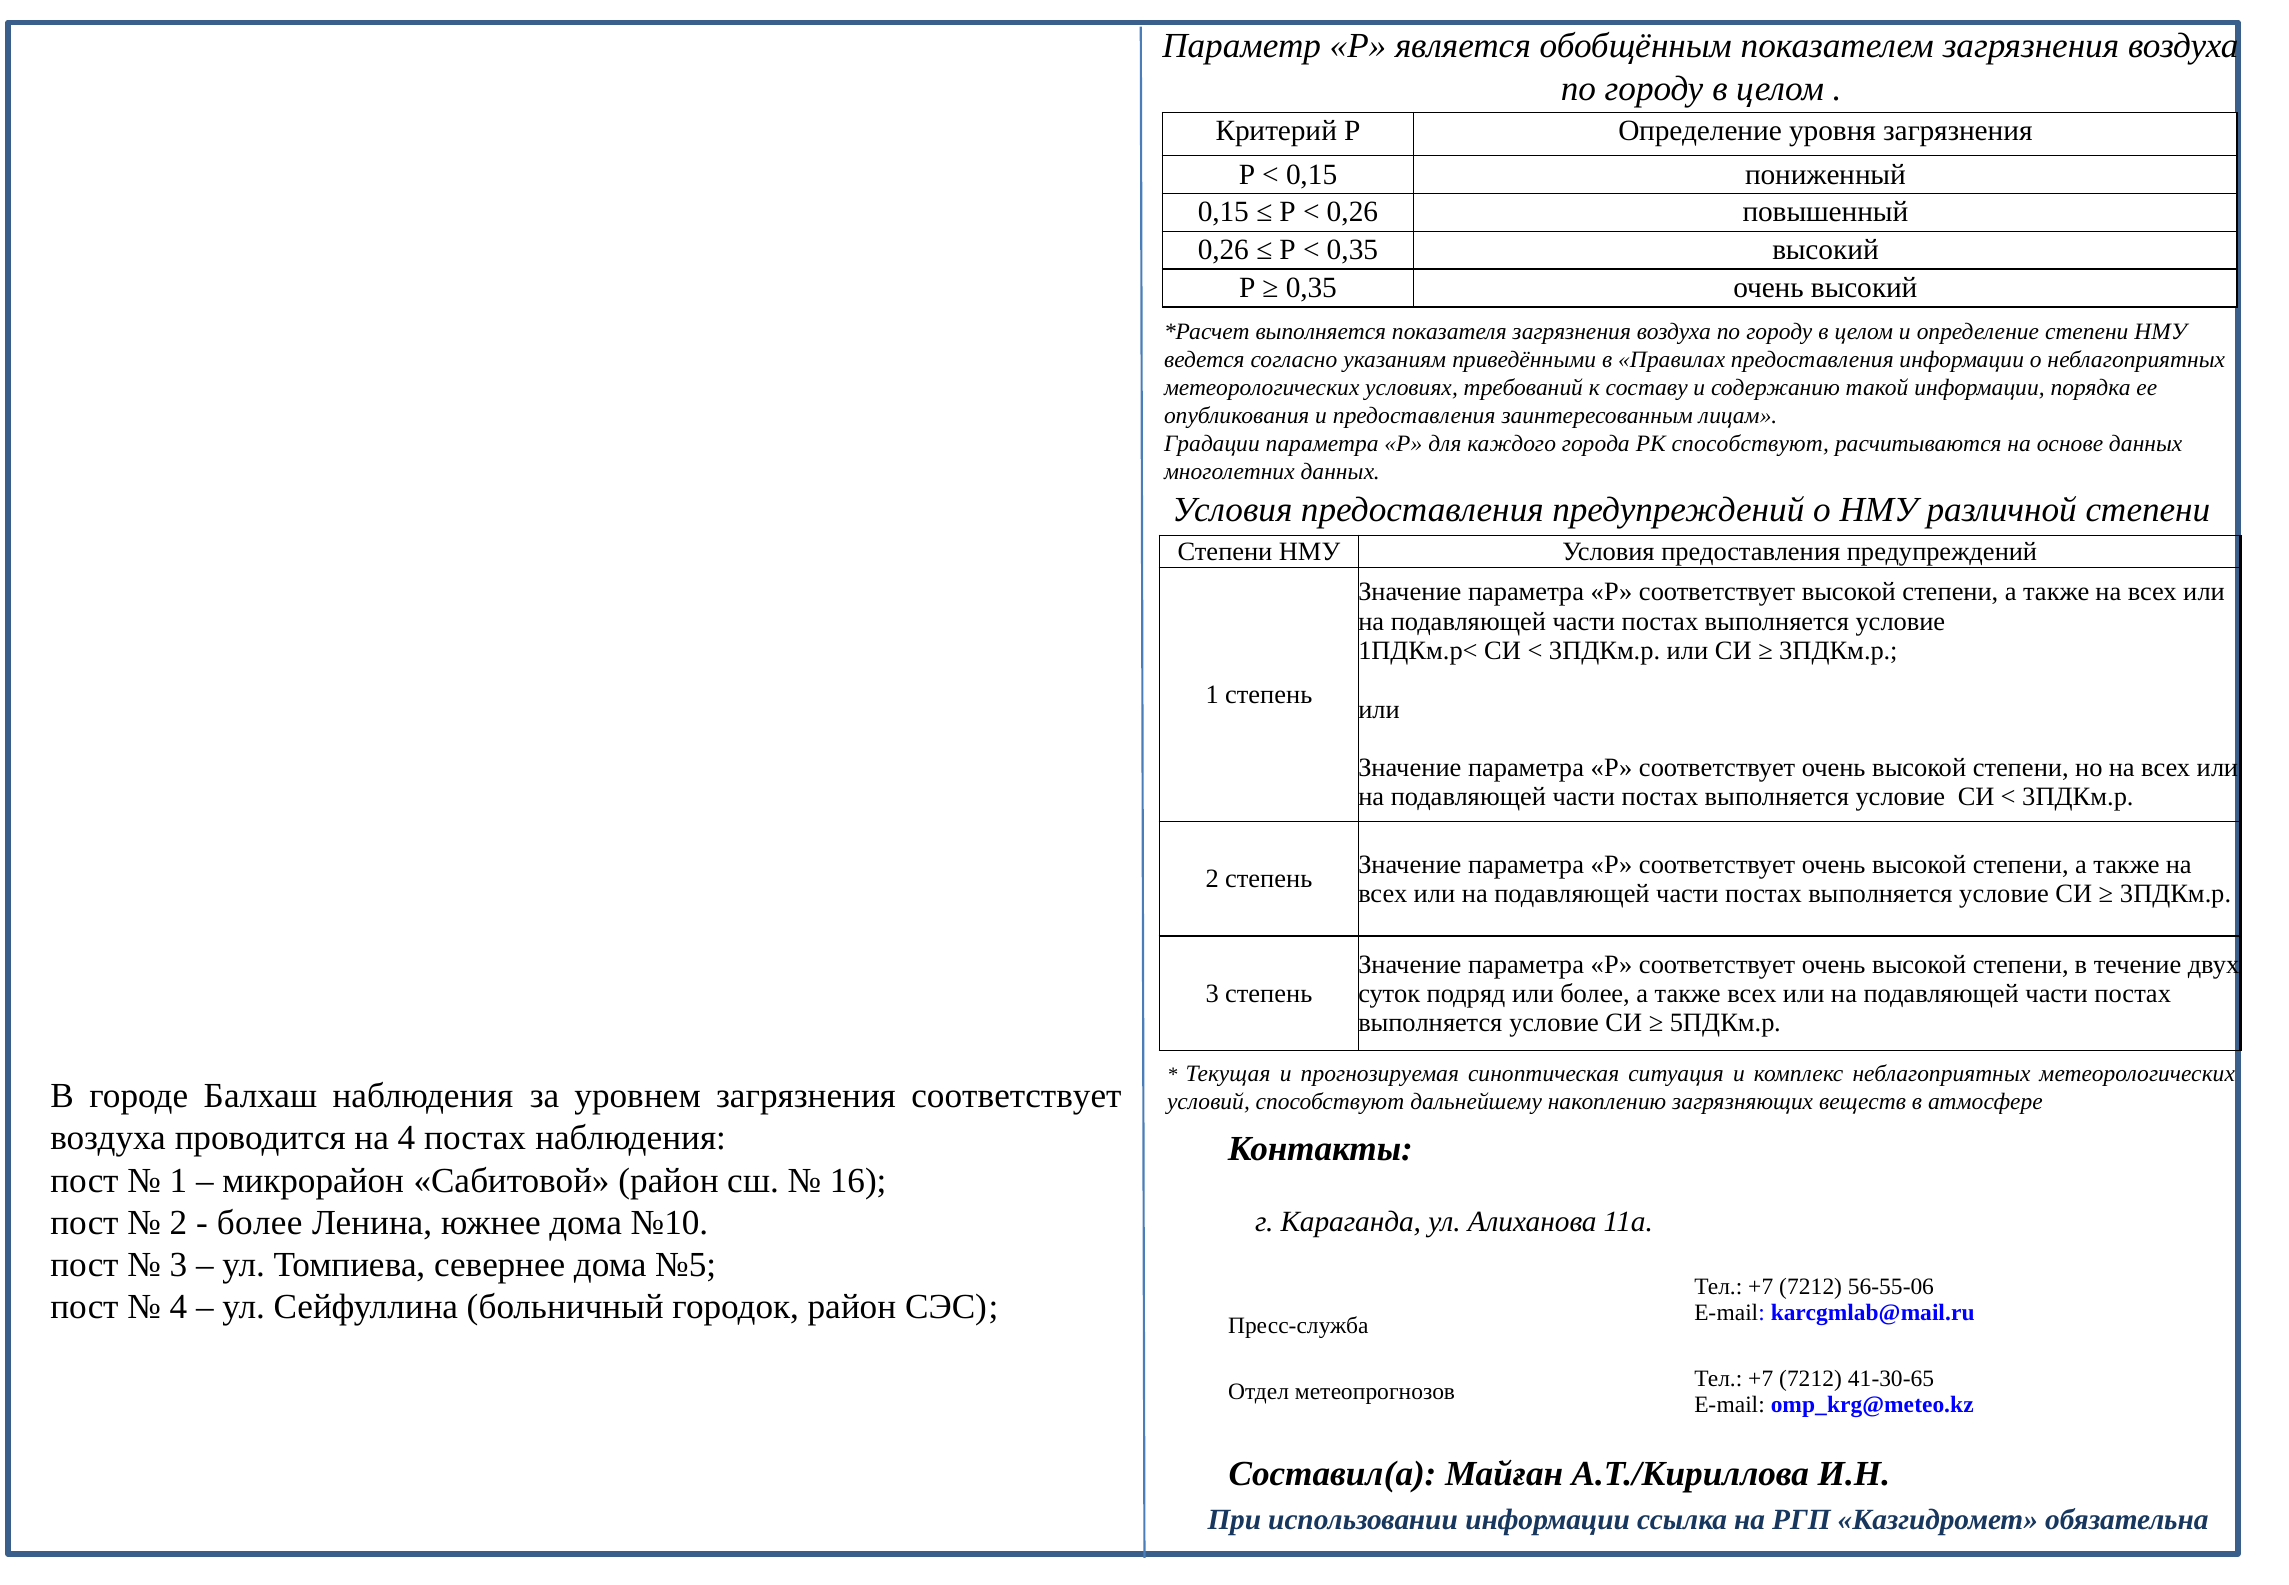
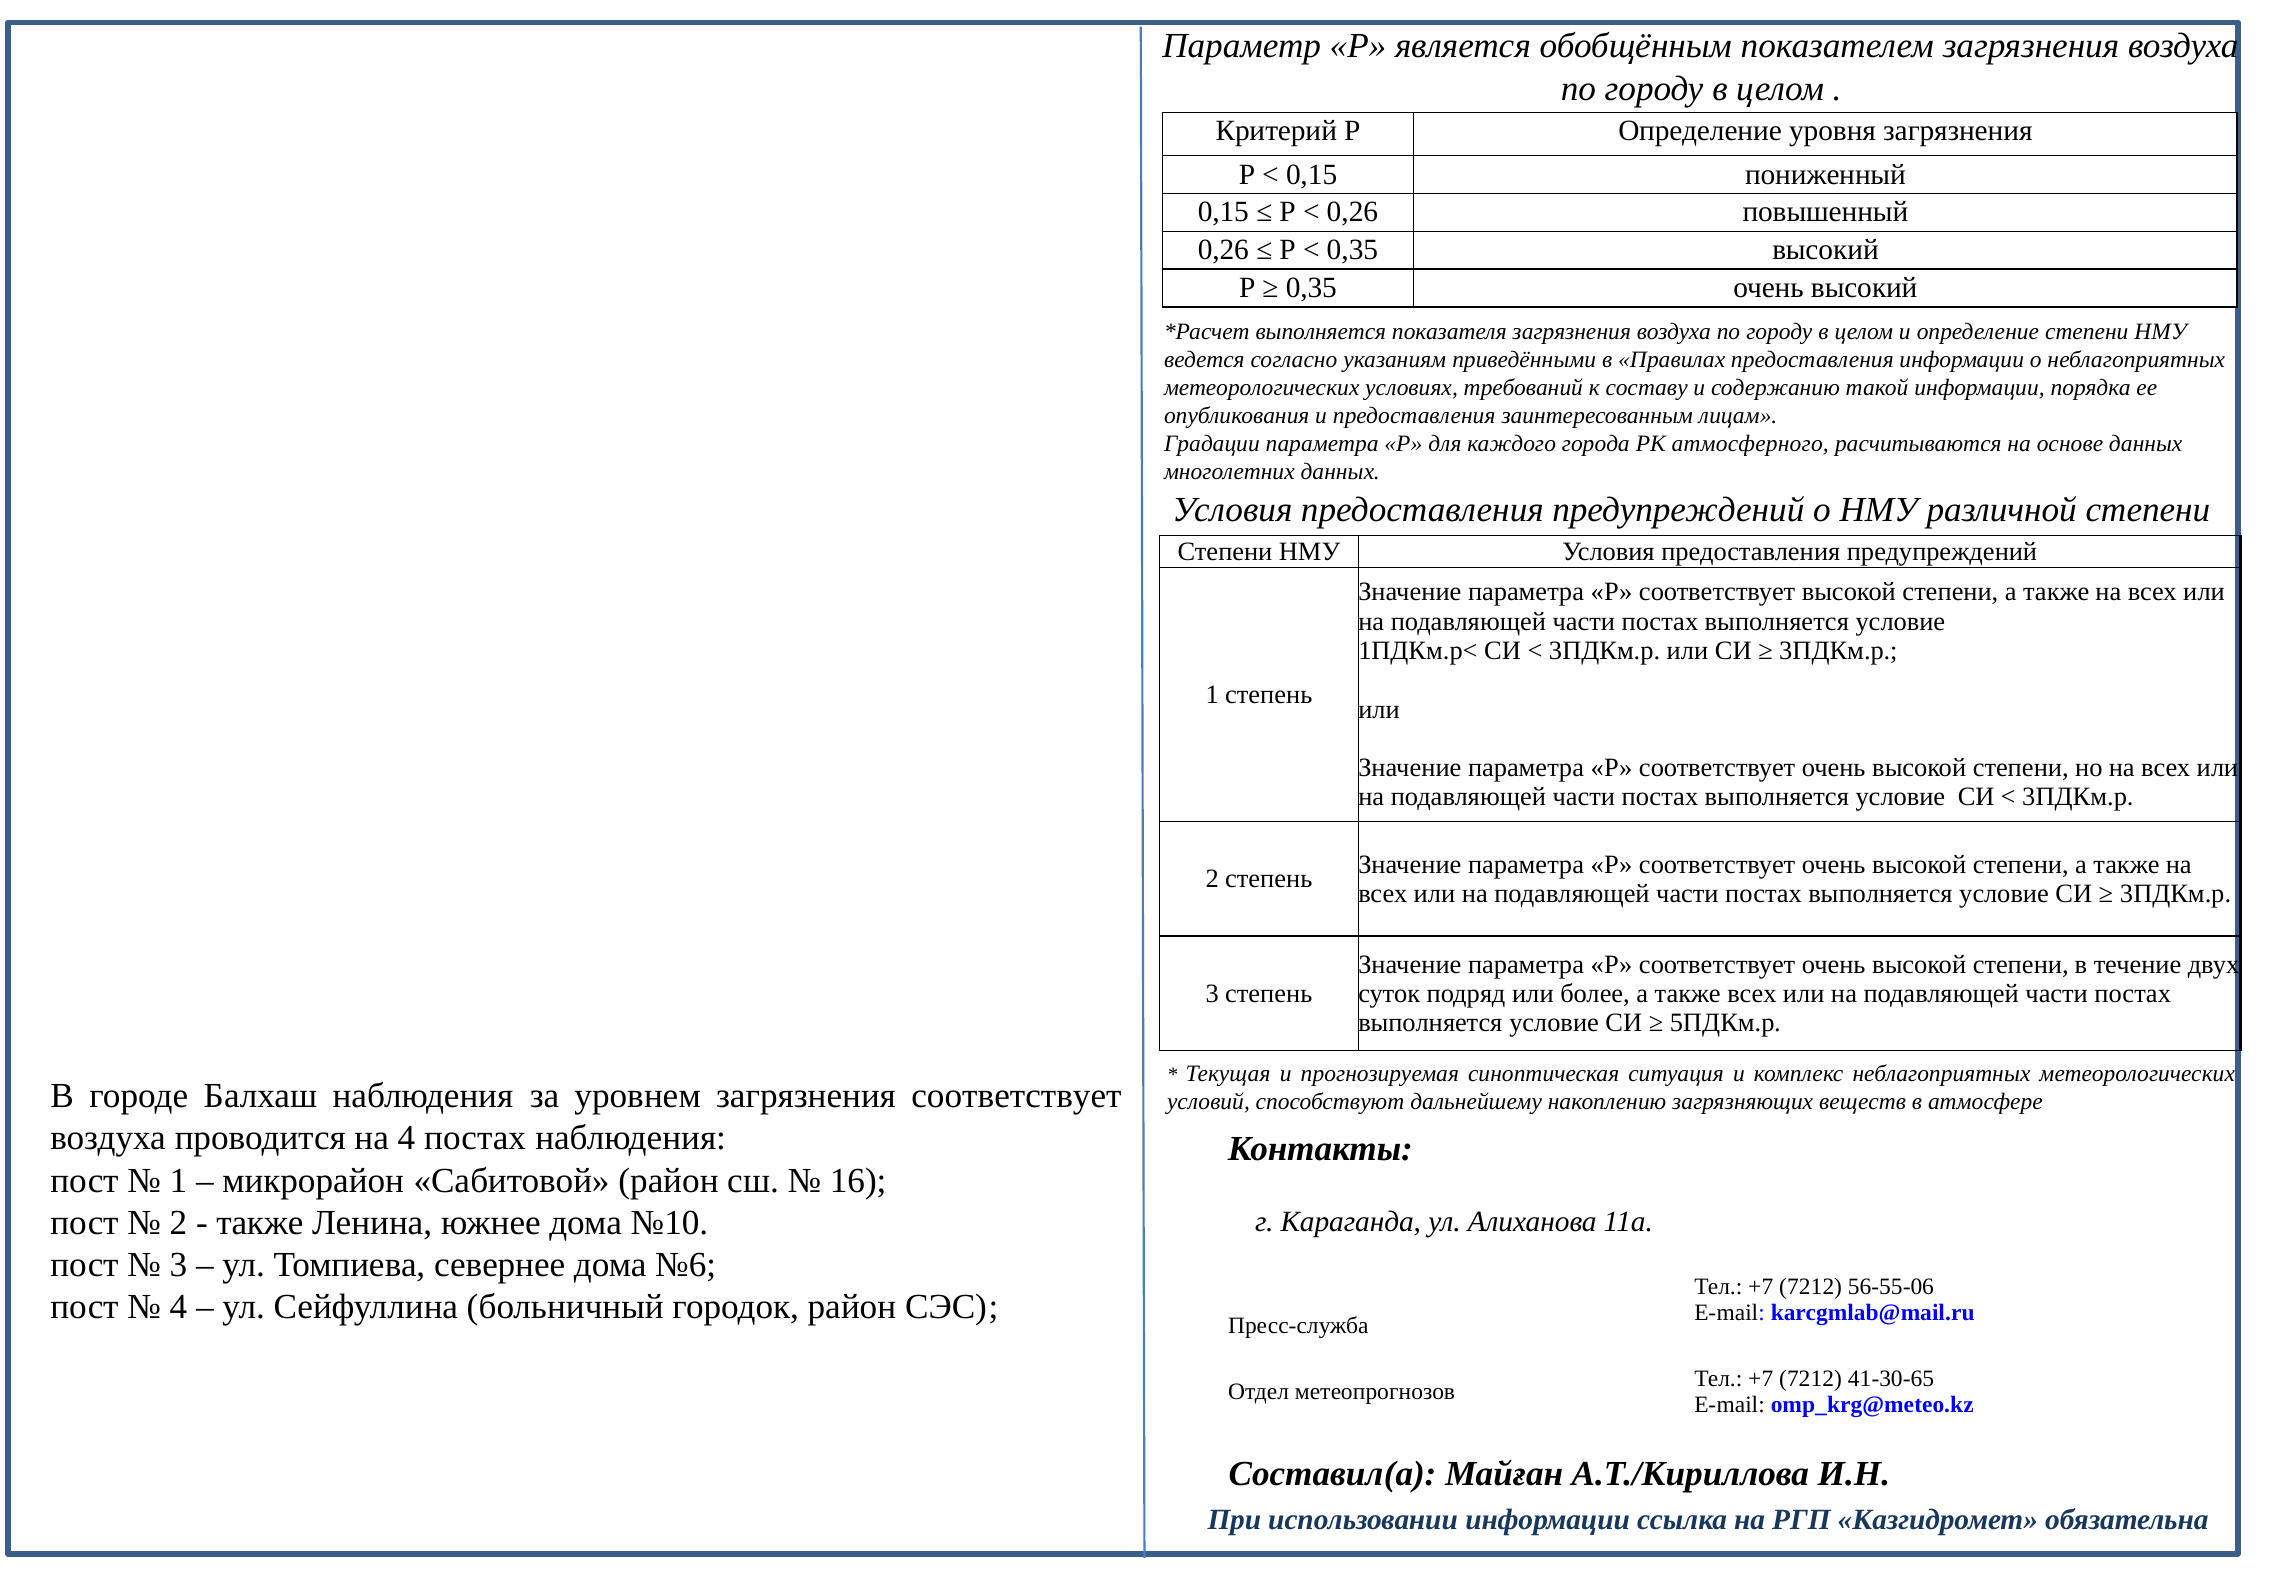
РК способствуют: способствуют -> атмосферного (1750, 444)
более: более -> также (260, 1223)
№5: №5 -> №6 (686, 1265)
